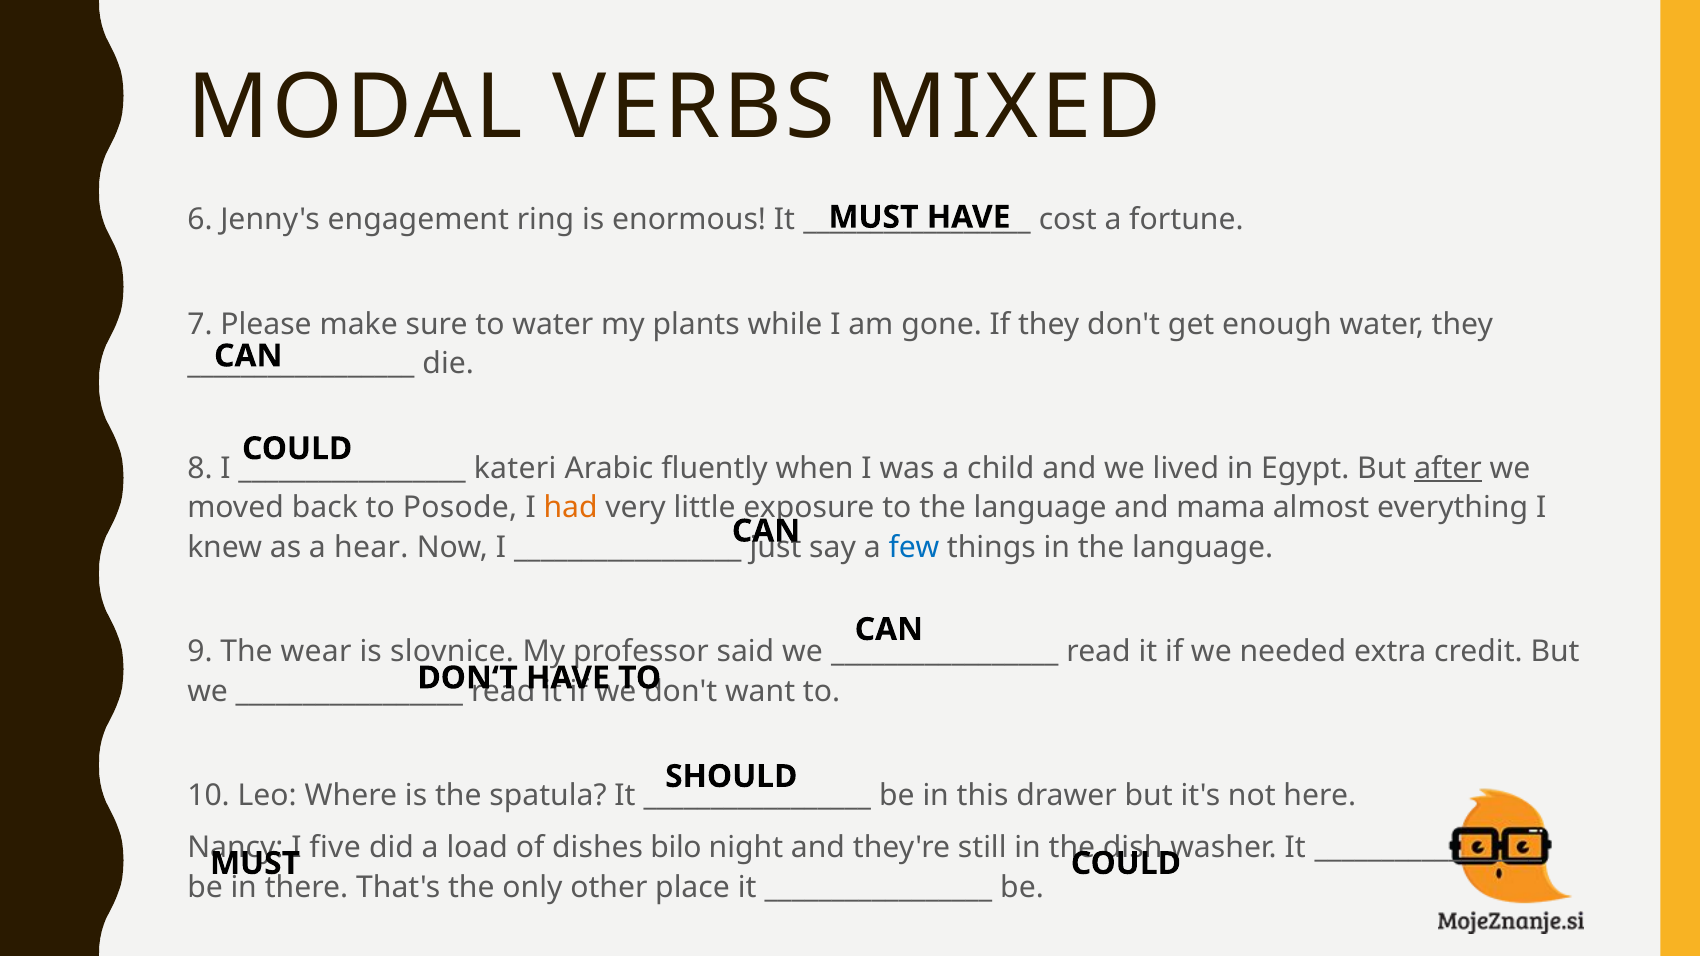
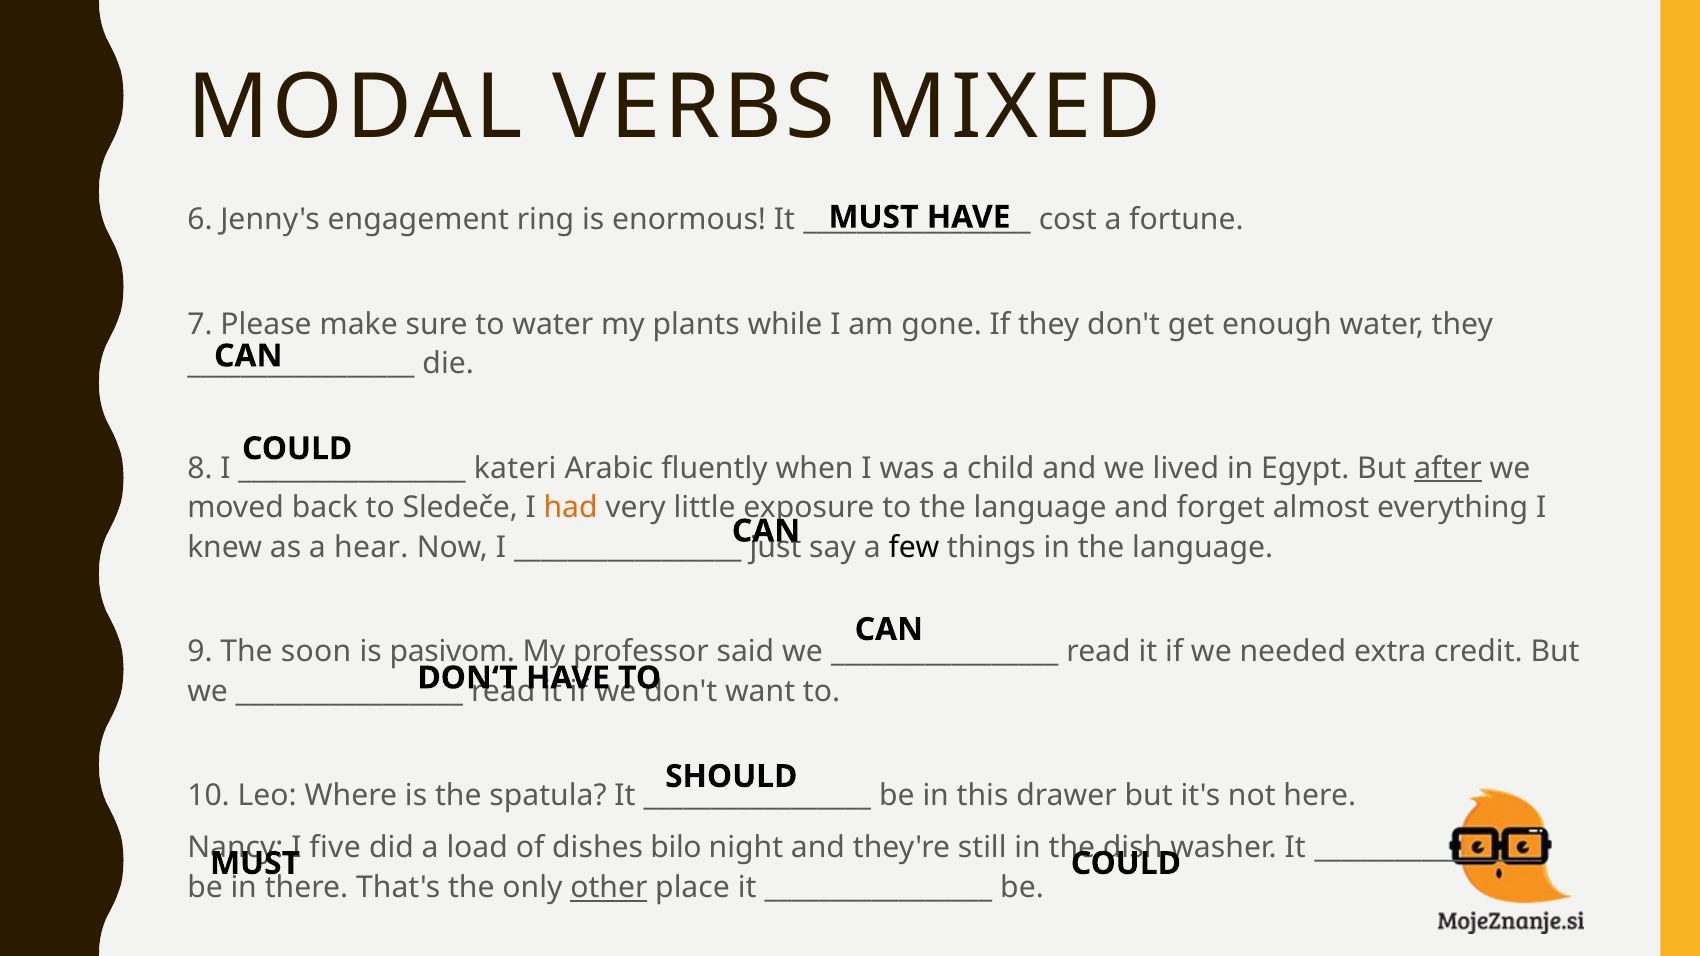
Posode: Posode -> Sledeče (460, 508)
mama: mama -> forget (1221, 508)
few colour: blue -> black (914, 548)
wear: wear -> soon (316, 652)
slovnice: slovnice -> pasivom (452, 652)
other underline: none -> present (609, 888)
